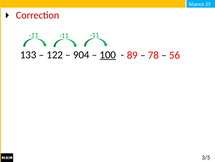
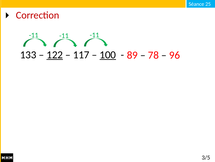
122 underline: none -> present (55, 55)
904: 904 -> 117 (81, 55)
56: 56 -> 96 (175, 55)
